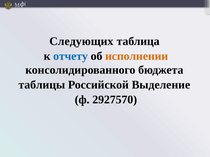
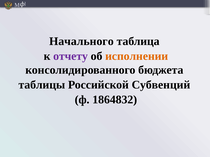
Следующих: Следующих -> Начального (81, 41)
отчету colour: blue -> purple (71, 56)
Выделение: Выделение -> Субвенций (161, 85)
2927570: 2927570 -> 1864832 (115, 100)
